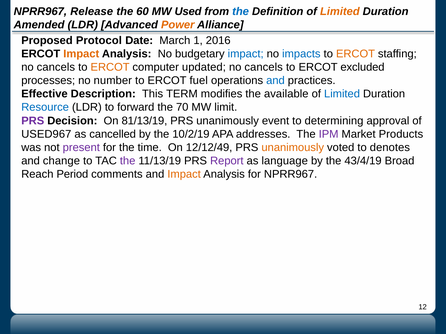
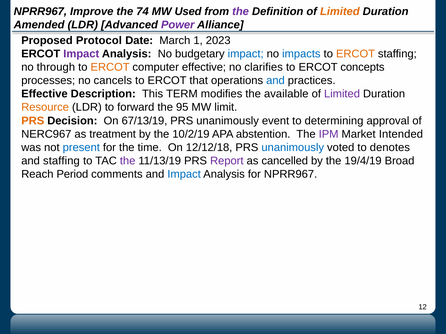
Release: Release -> Improve (92, 11)
60: 60 -> 74 (143, 11)
the colour: blue -> purple (241, 11)
Power colour: orange -> purple (178, 25)
2016: 2016 -> 2023 (218, 41)
Impact colour: orange -> purple (81, 54)
cancels: cancels -> through (56, 67)
computer updated: updated -> effective (204, 67)
cancels: cancels -> clarifies (264, 67)
excluded: excluded -> concepts (362, 67)
number: number -> cancels (113, 81)
fuel: fuel -> that (199, 81)
Limited colour: blue -> purple (342, 94)
Resource colour: blue -> orange (45, 107)
70: 70 -> 95 (182, 107)
PRS colour: purple -> orange (33, 121)
81/13/19: 81/13/19 -> 67/13/19 (144, 121)
USED967: USED967 -> NERC967 (46, 134)
cancelled: cancelled -> treatment (113, 134)
addresses: addresses -> abstention (263, 134)
Products: Products -> Intended (401, 134)
present colour: purple -> blue (81, 148)
12/12/49: 12/12/49 -> 12/12/18 (209, 148)
unanimously colour: orange -> blue (293, 148)
and change: change -> staffing (61, 161)
language: language -> cancelled (285, 161)
43/4/19: 43/4/19 -> 19/4/19 (363, 161)
Impact colour: orange -> blue (184, 174)
